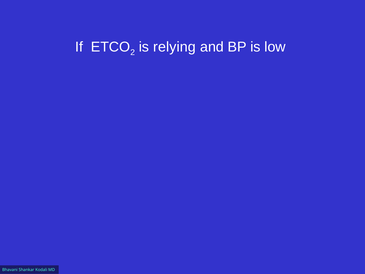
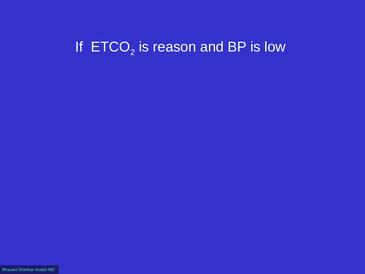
relying: relying -> reason (175, 47)
